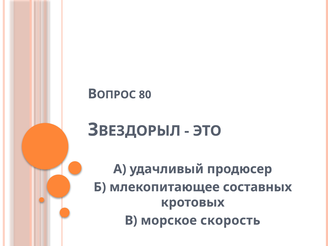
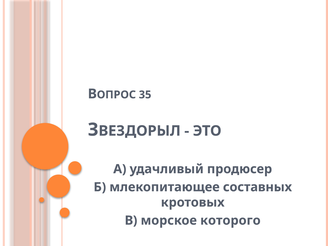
80: 80 -> 35 (145, 95)
скорость: скорость -> которого (230, 220)
